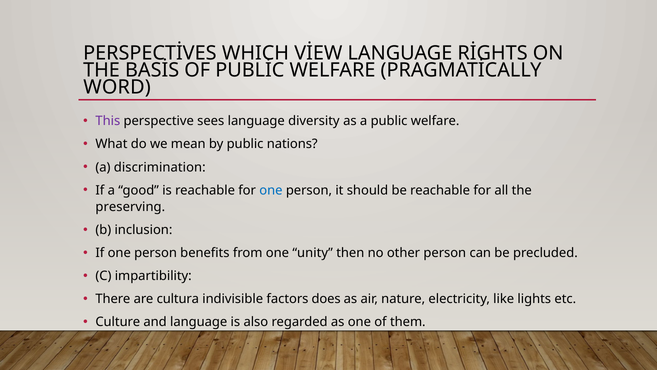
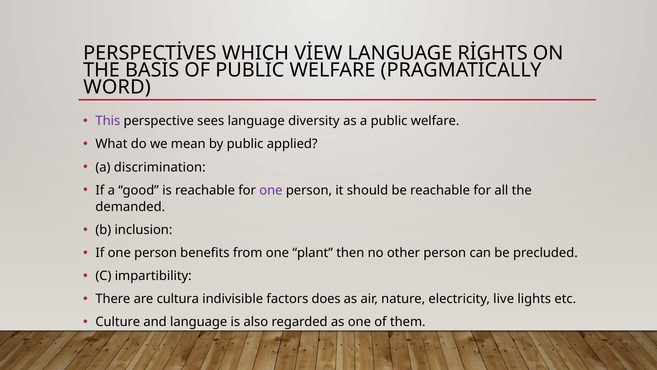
nations: nations -> applied (292, 144)
one colour: blue -> purple (271, 190)
preserving: preserving -> demanded (130, 207)
unity: unity -> plant (313, 253)
like: like -> live (504, 299)
